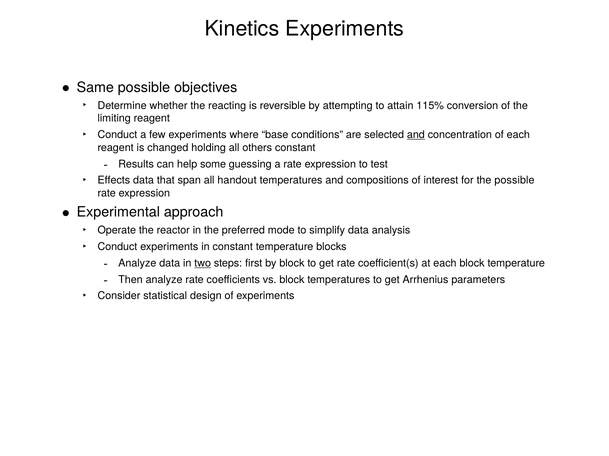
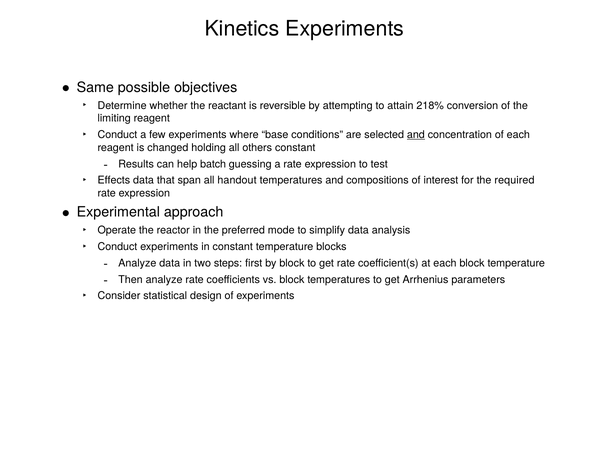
reacting: reacting -> reactant (227, 106)
115%: 115% -> 218% (430, 106)
some: some -> batch (213, 164)
the possible: possible -> required (514, 181)
two underline: present -> none (203, 264)
